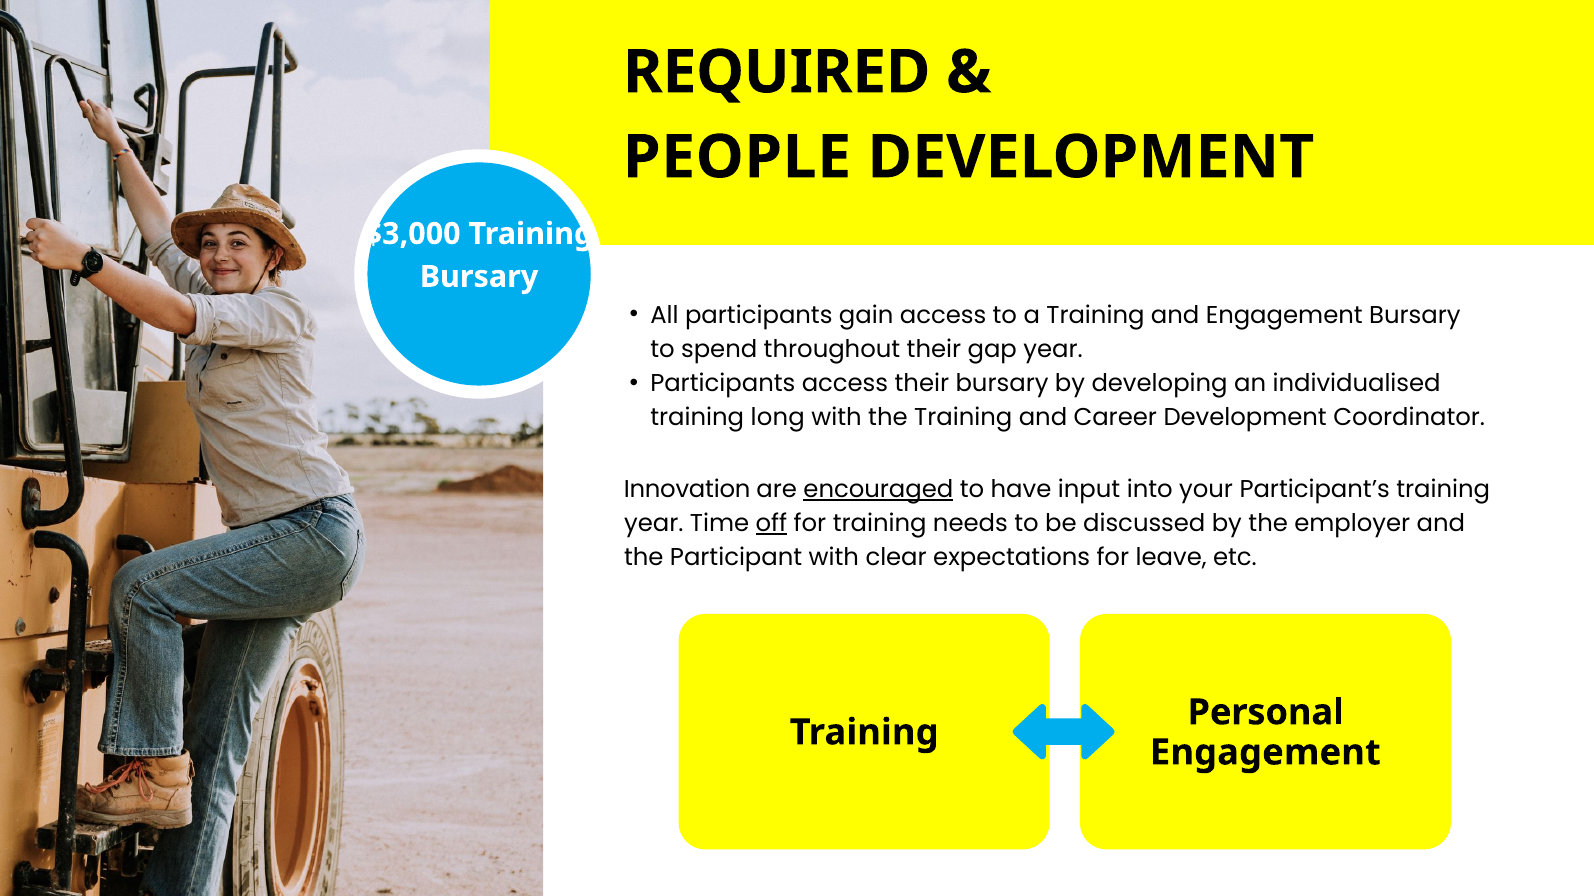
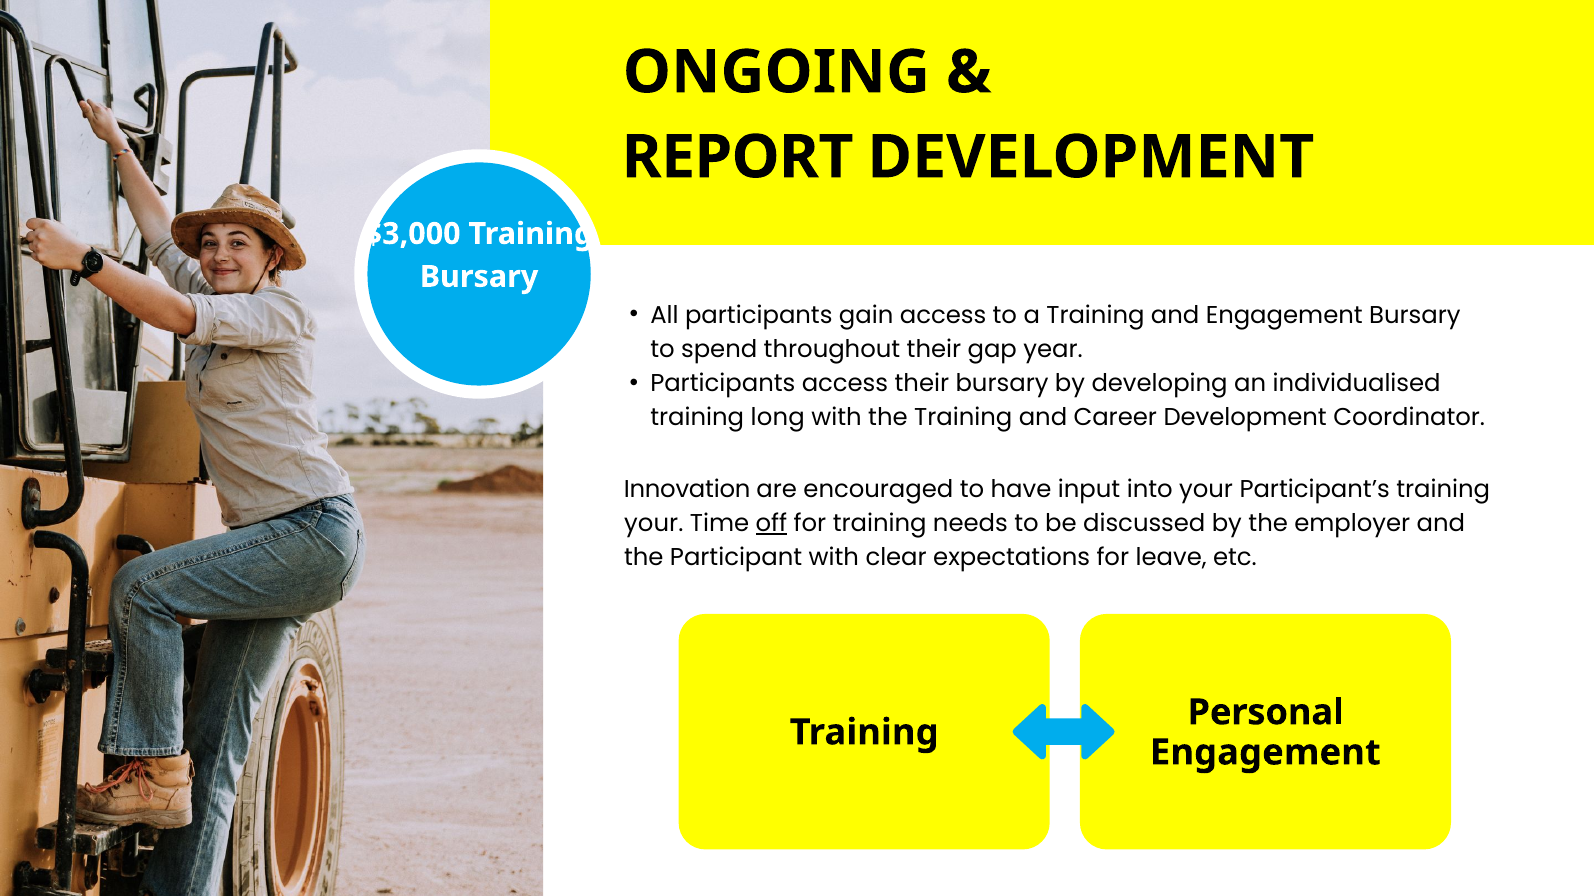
REQUIRED: REQUIRED -> ONGOING (776, 72)
PEOPLE: PEOPLE -> REPORT (738, 157)
encouraged underline: present -> none (878, 490)
year: year -> your (654, 524)
